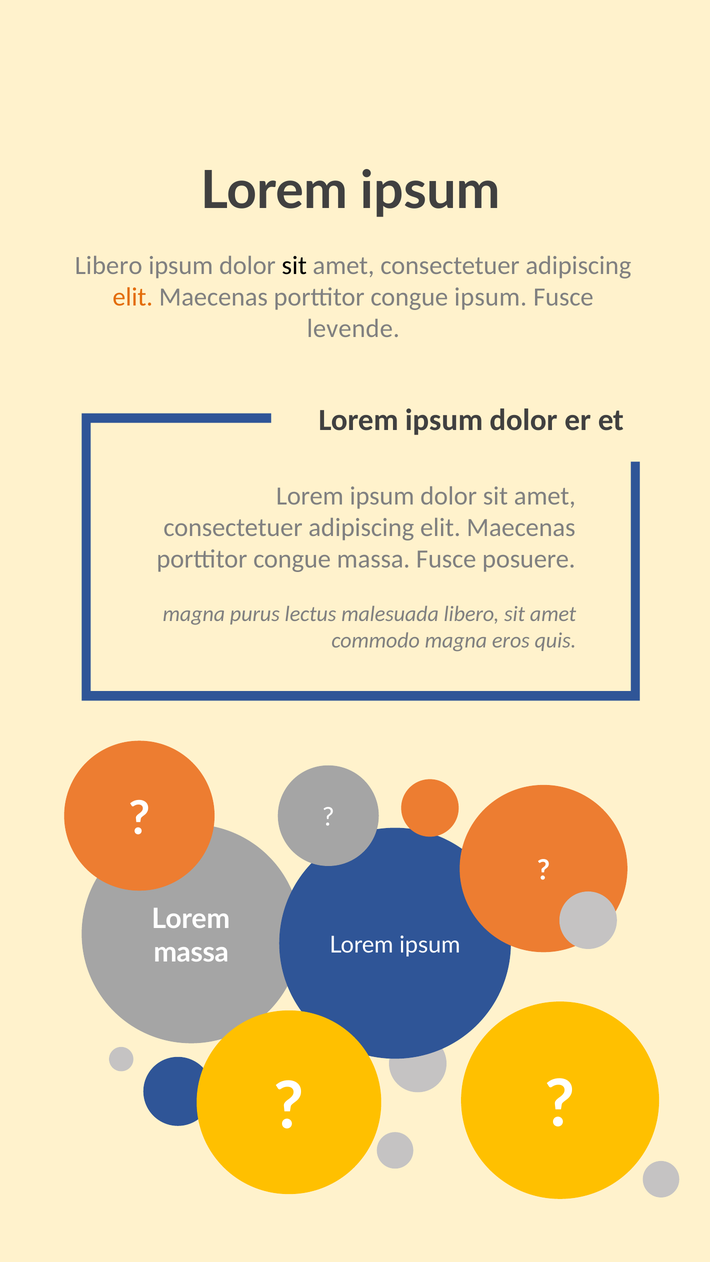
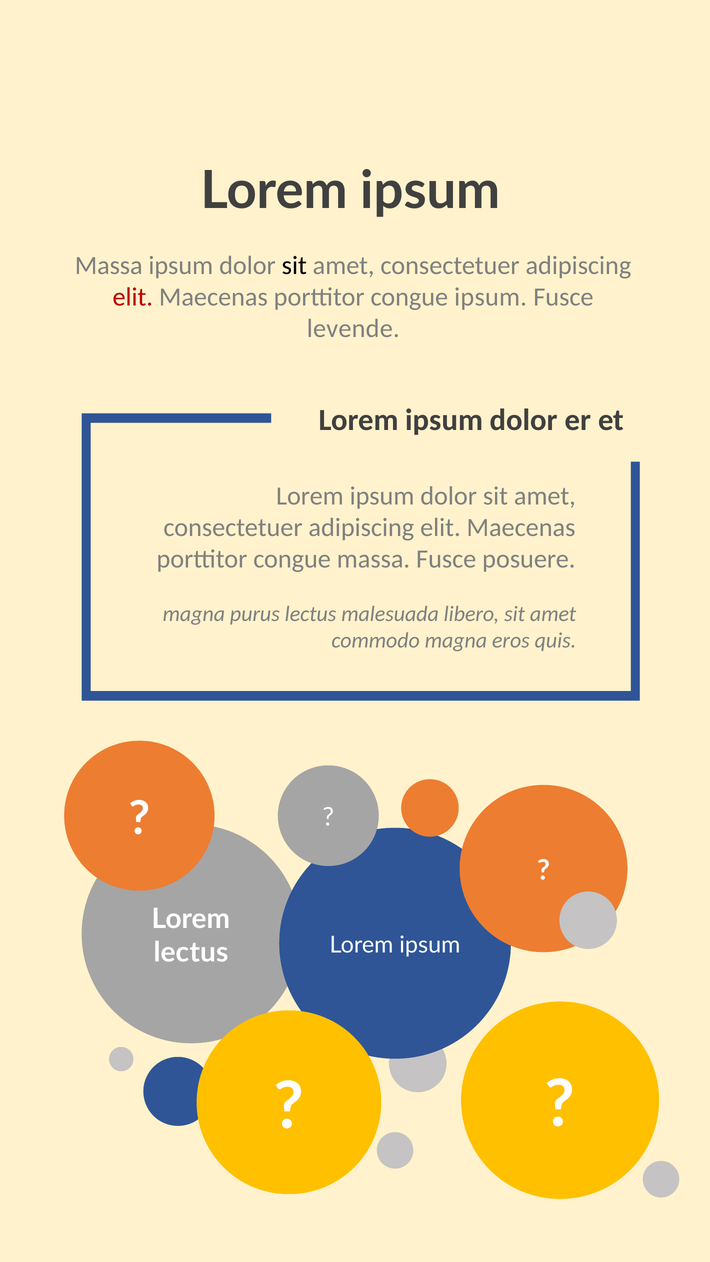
Libero: Libero -> Massa (109, 266)
elit colour: orange -> red (133, 297)
massa: massa -> lectus (191, 953)
